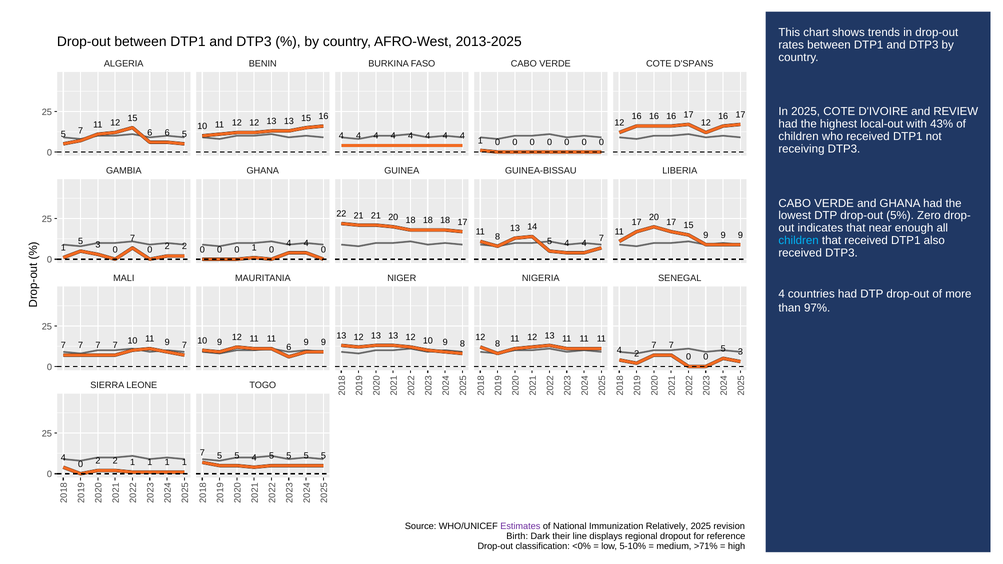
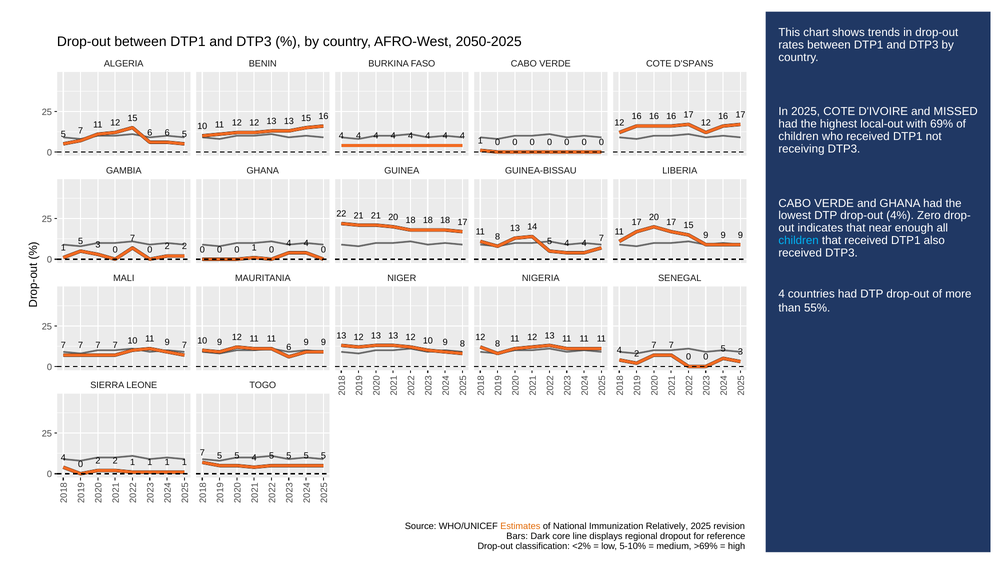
2013-2025: 2013-2025 -> 2050-2025 (489, 42)
REVIEW: REVIEW -> MISSED (956, 112)
43%: 43% -> 69% (942, 124)
5%: 5% -> 4% (900, 216)
97%: 97% -> 55% (817, 308)
Estimates colour: purple -> orange (520, 526)
Birth: Birth -> Bars (517, 536)
their: their -> core (561, 536)
<0%: <0% -> <2% (582, 546)
>71%: >71% -> >69% (706, 546)
